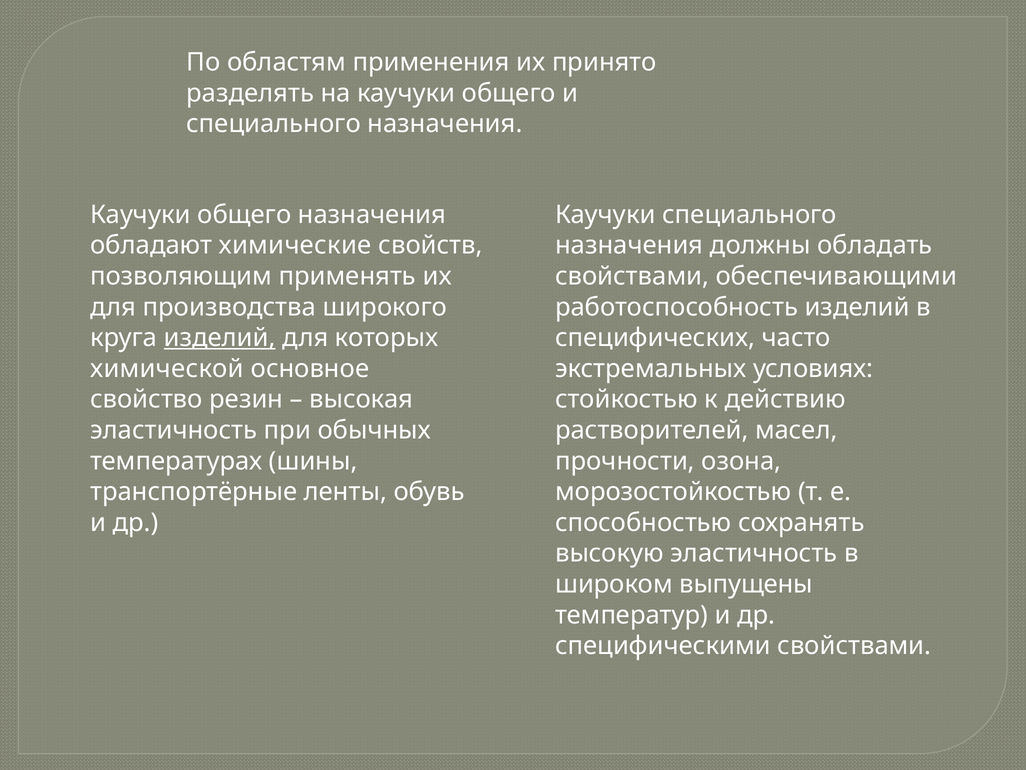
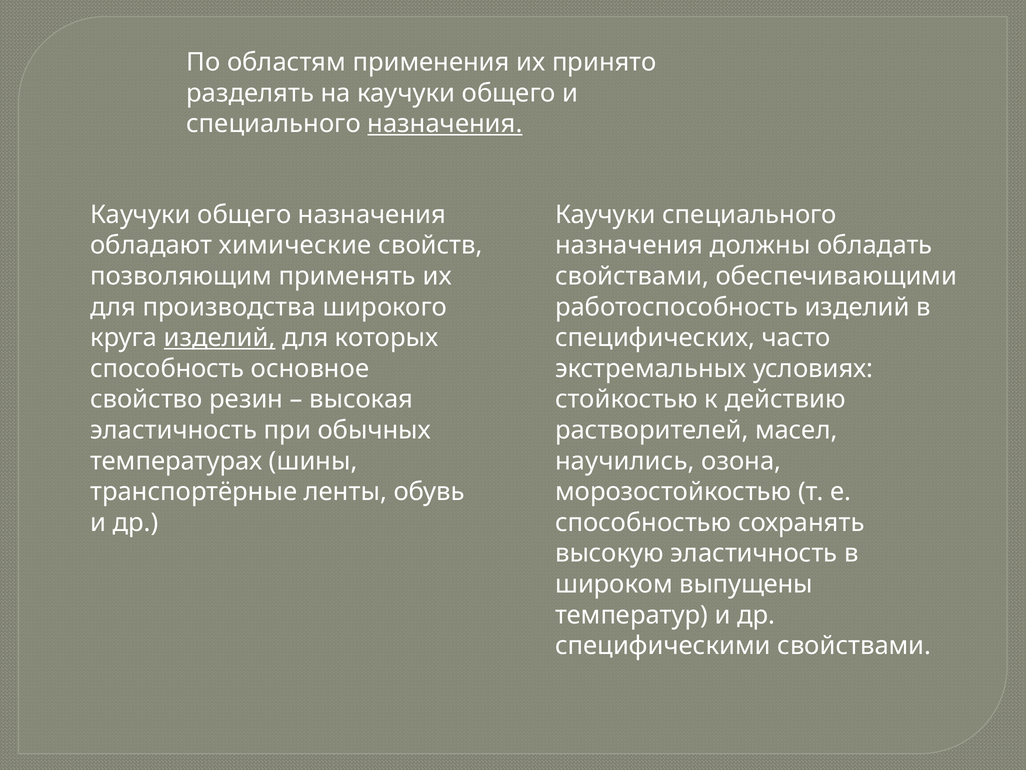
назначения underline: none -> present (445, 124)
химической: химической -> способность (167, 368)
прочности: прочности -> научились (625, 461)
